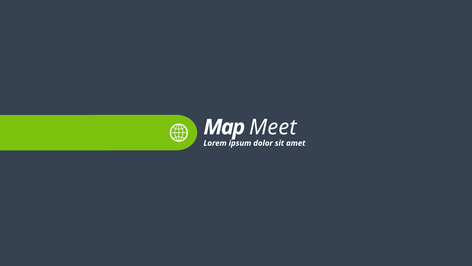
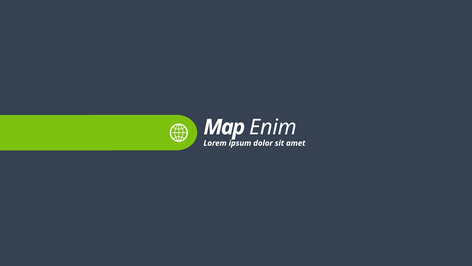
Meet: Meet -> Enim (273, 127)
